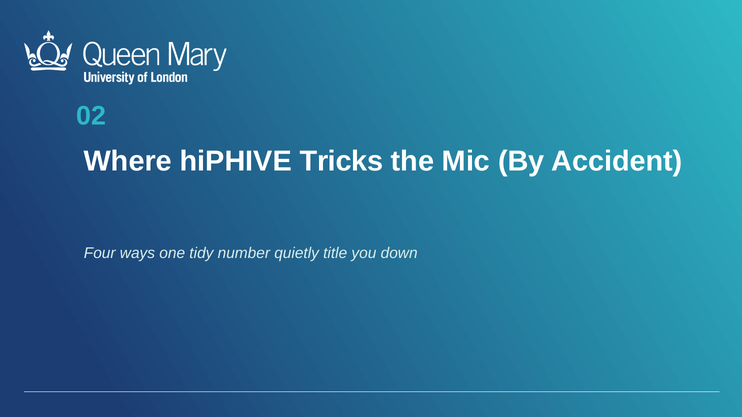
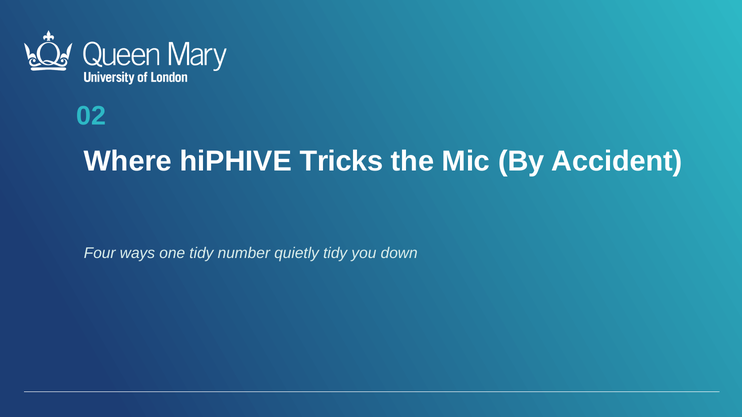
quietly title: title -> tidy (335, 253)
